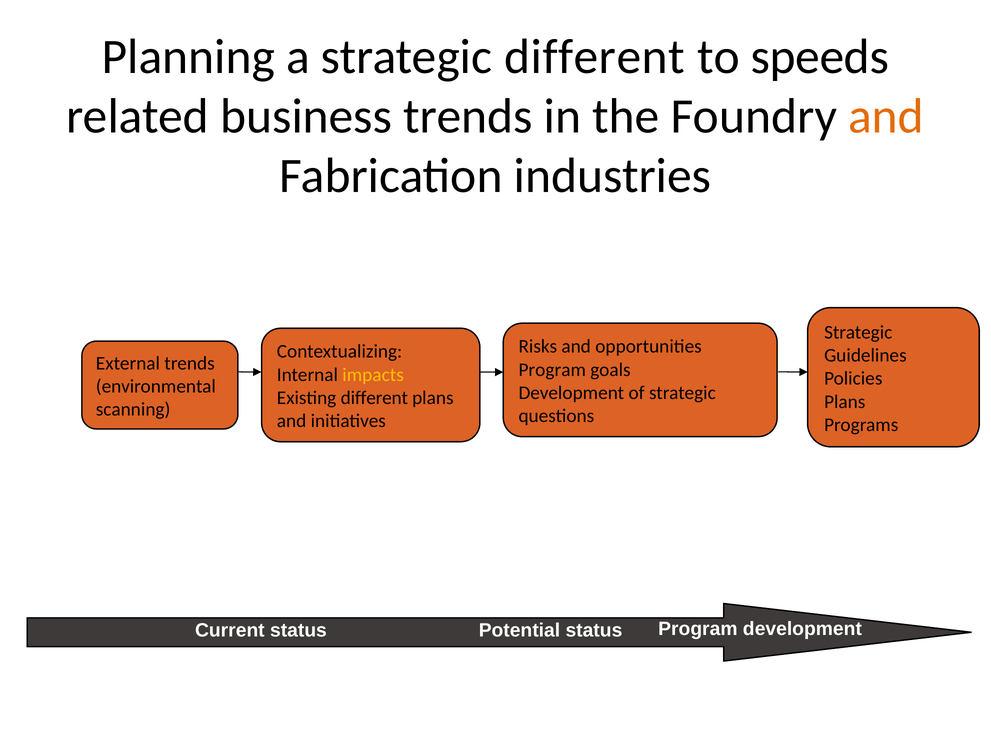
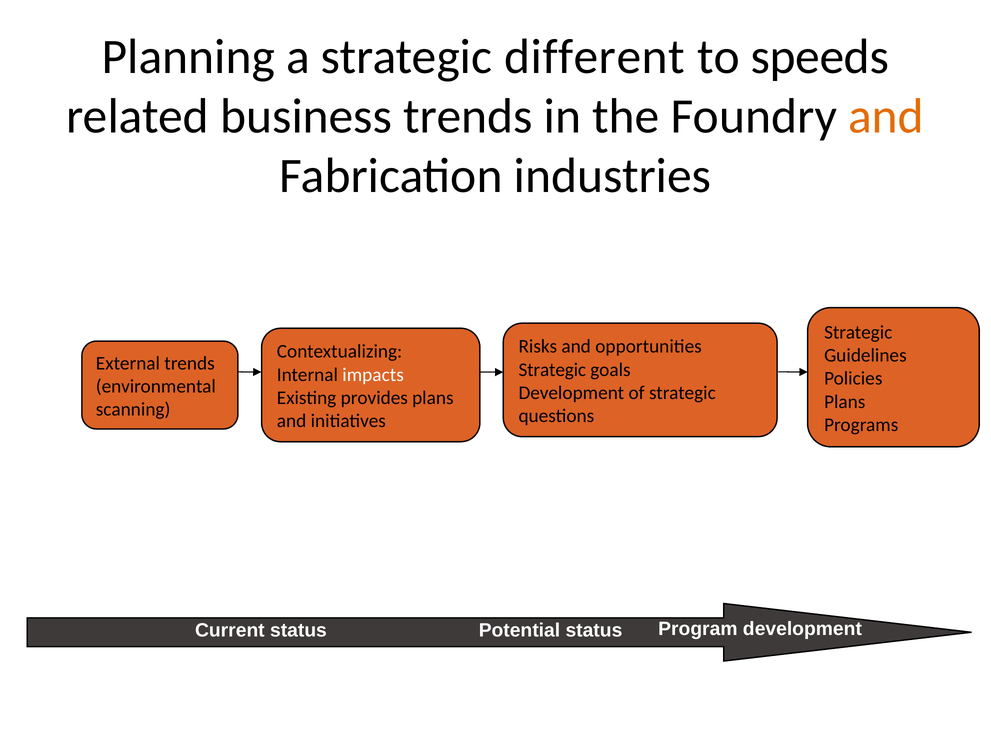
Program: Program -> Strategic (552, 369)
impacts colour: yellow -> white (373, 374)
Existing different: different -> provides (374, 397)
